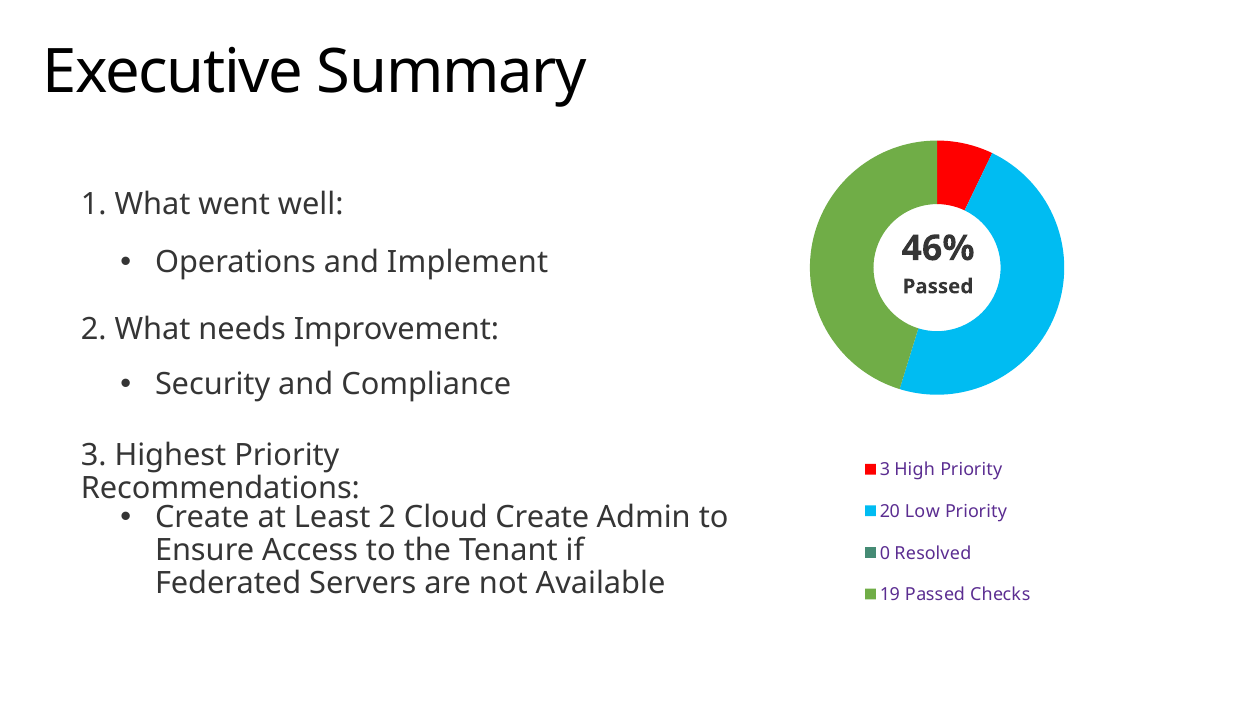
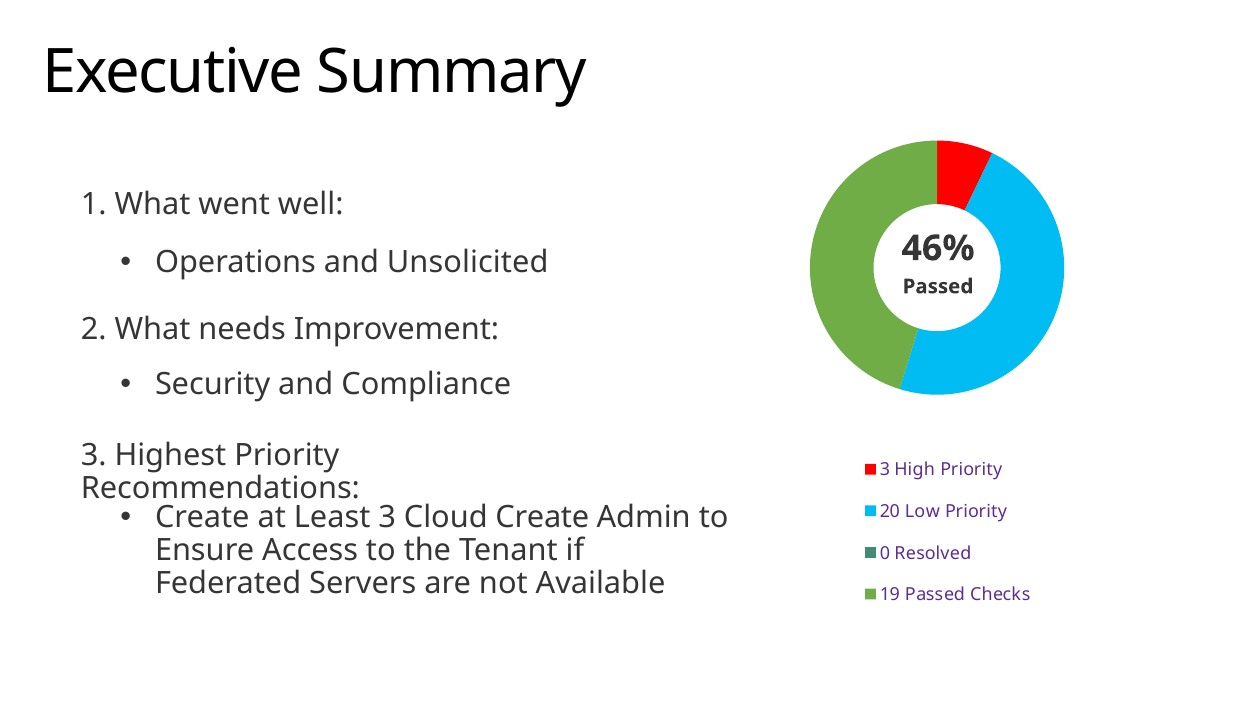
Implement: Implement -> Unsolicited (468, 263)
Least 2: 2 -> 3 (387, 518)
